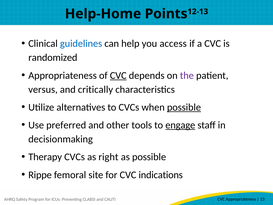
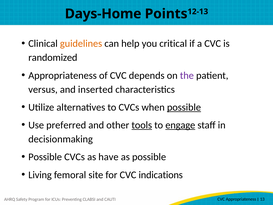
Help-Home: Help-Home -> Days-Home (103, 14)
guidelines colour: blue -> orange (81, 44)
access: access -> critical (173, 44)
CVC underline: present -> none (118, 75)
critically: critically -> inserted (95, 89)
tools underline: none -> present (142, 125)
Therapy: Therapy -> Possible (45, 157)
right: right -> have (108, 157)
Rippe: Rippe -> Living (40, 175)
